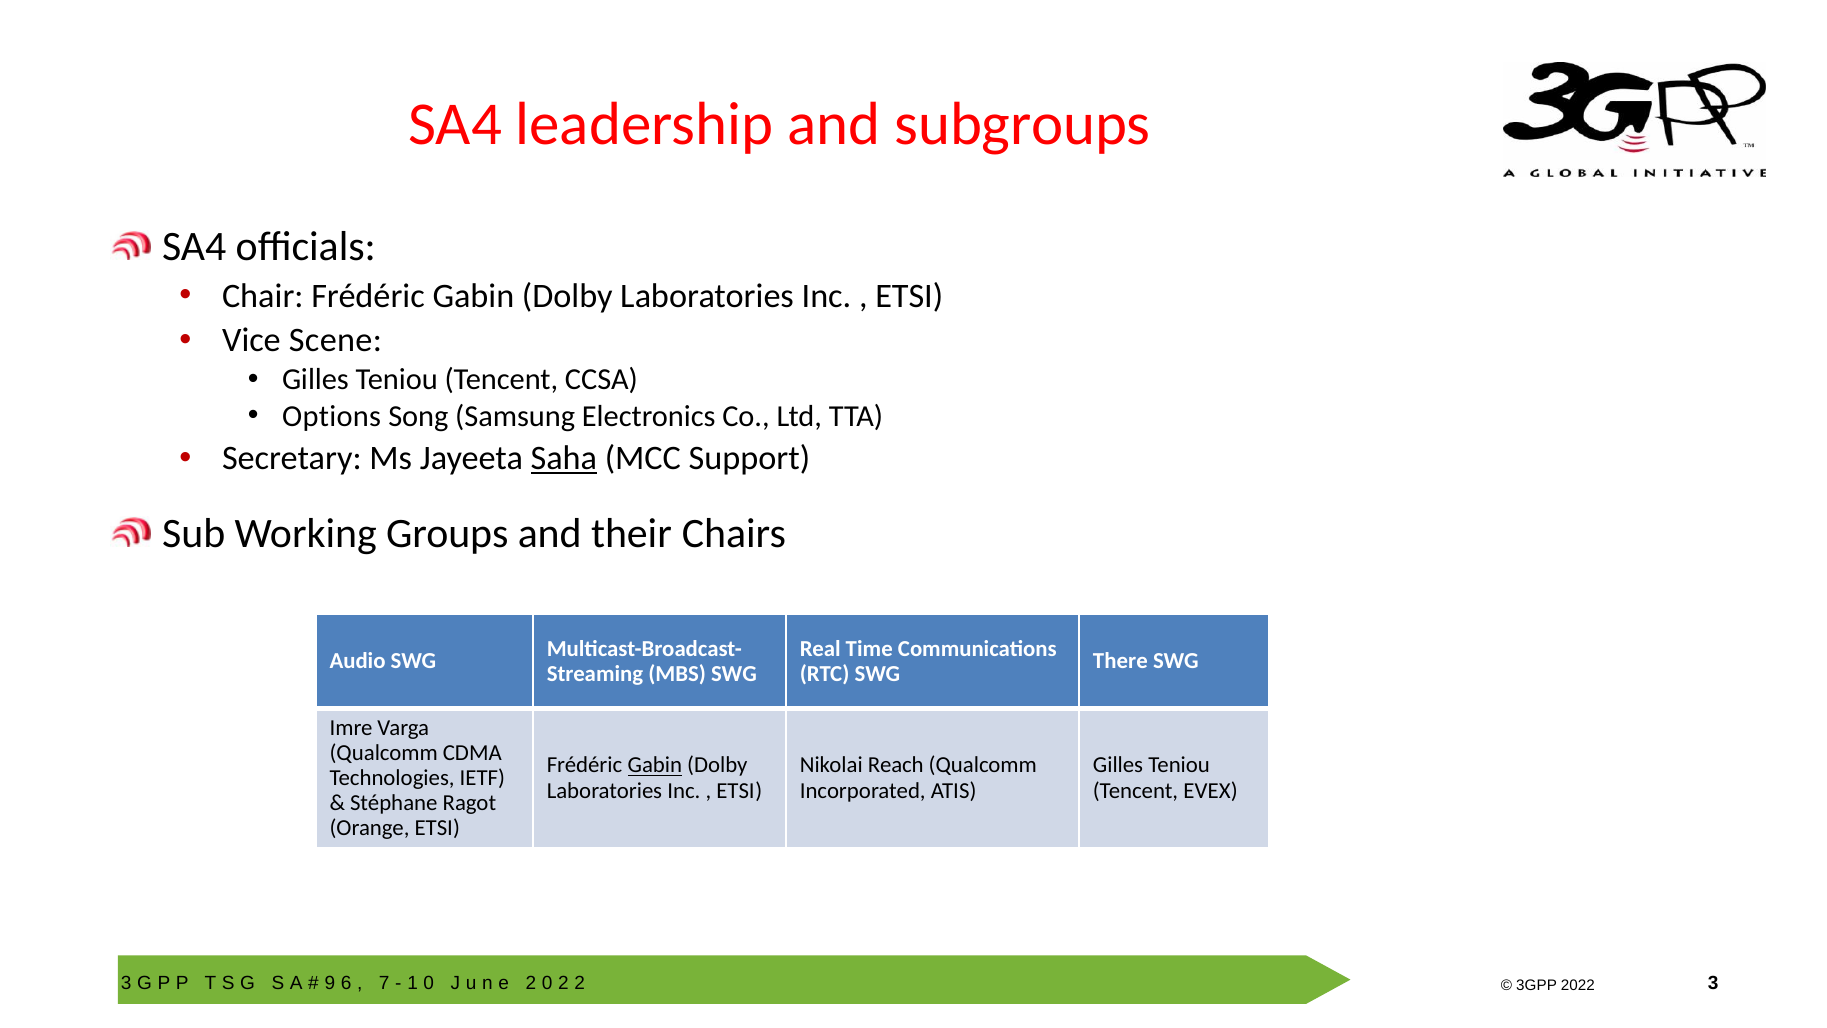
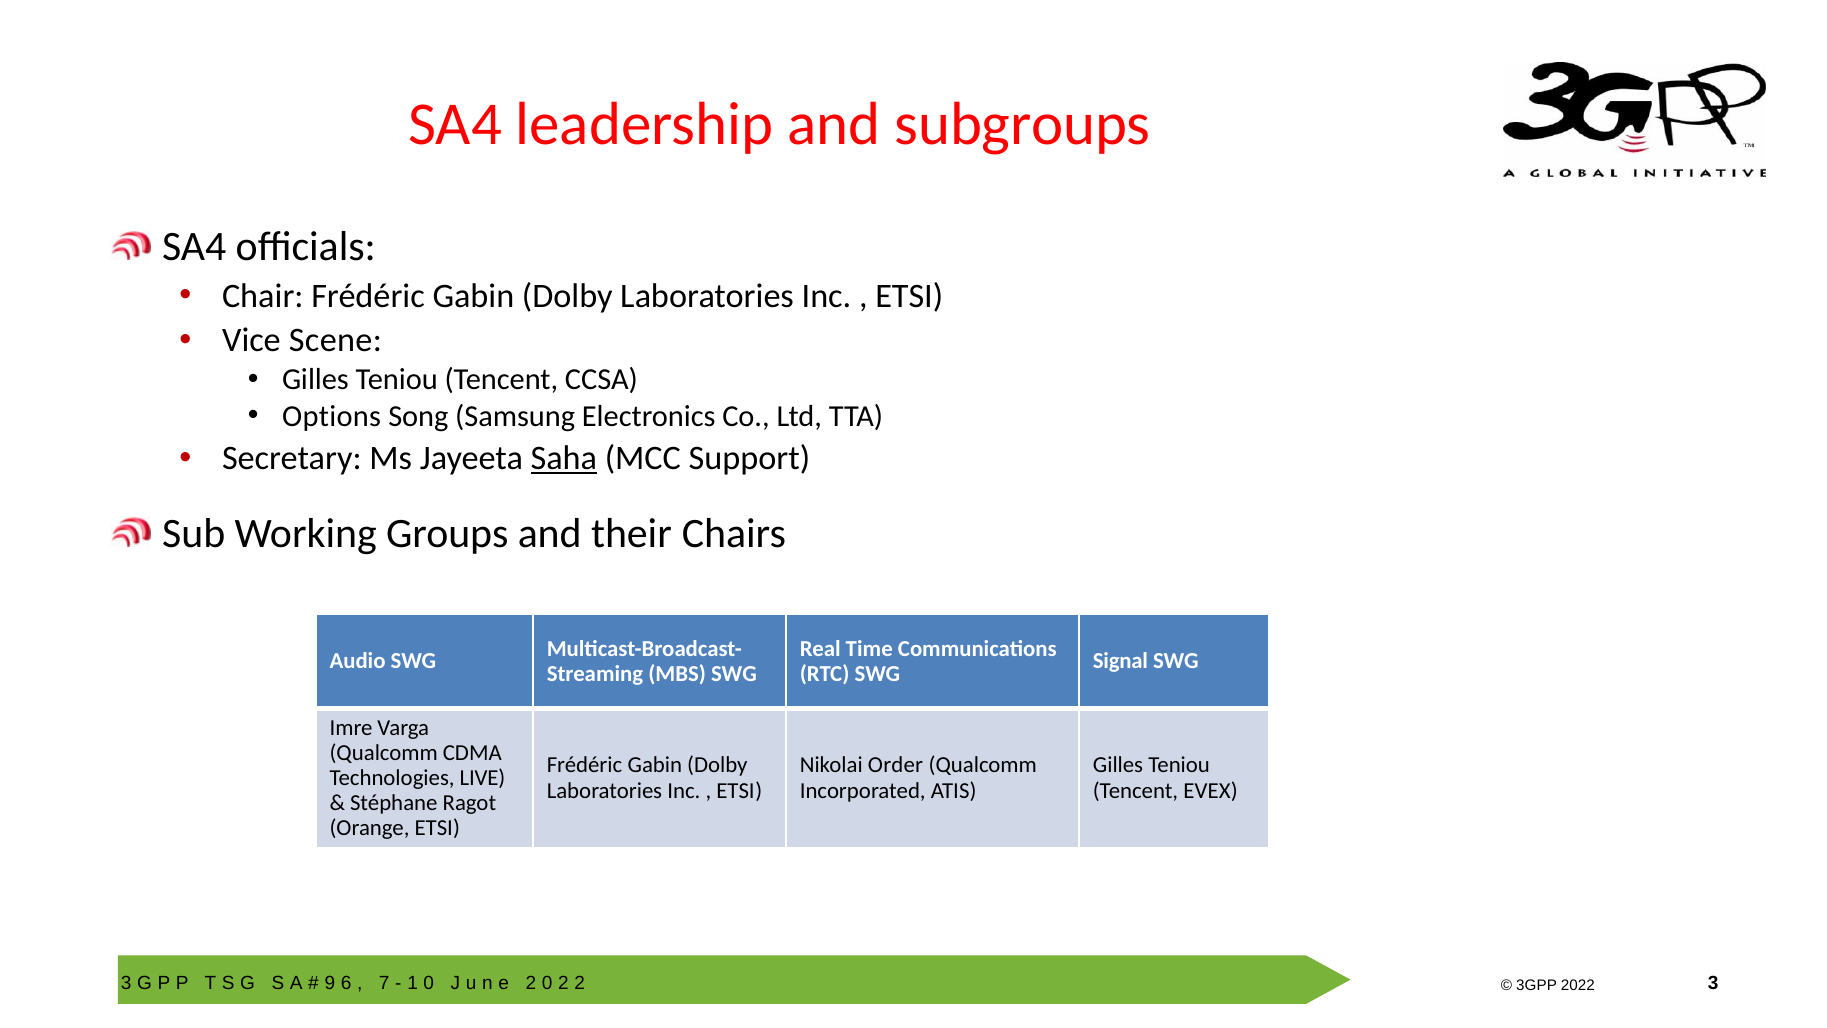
There: There -> Signal (1120, 661)
Gabin underline: present -> none (655, 765)
Reach: Reach -> Order (896, 765)
IETF: IETF -> LIVE (483, 778)
